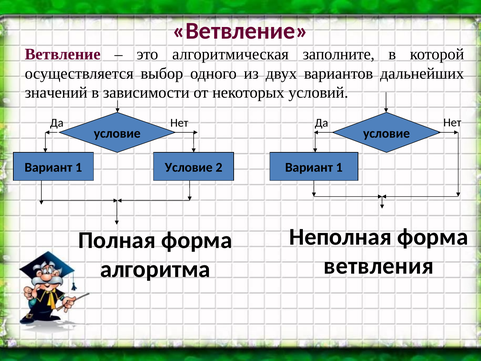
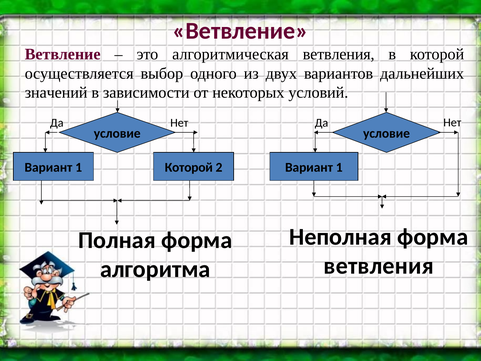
алгоритмическая заполните: заполните -> ветвления (339, 54)
Условие: Условие -> Которой (189, 167)
